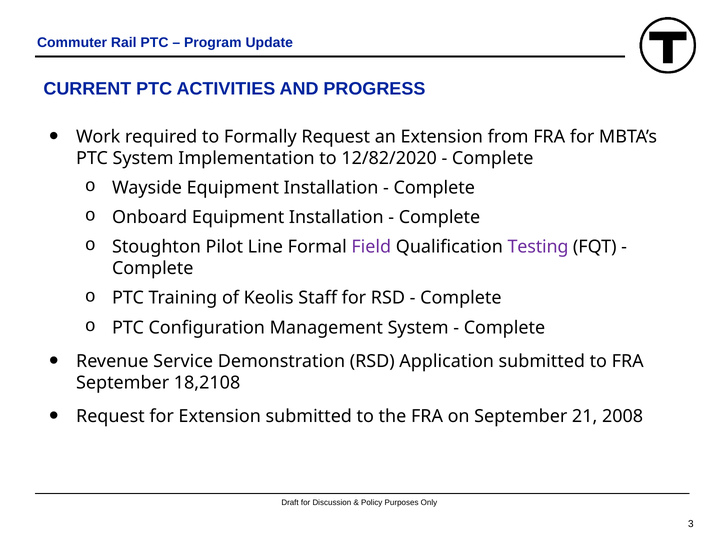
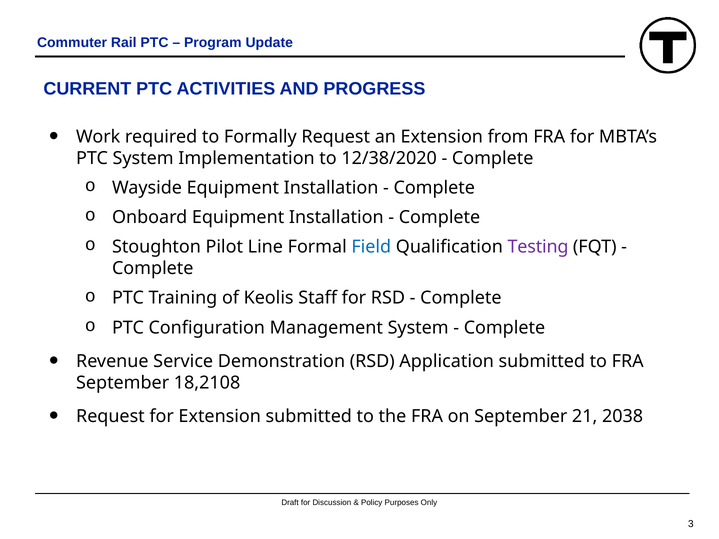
12/82/2020: 12/82/2020 -> 12/38/2020 (389, 158)
Field colour: purple -> blue (371, 247)
2008: 2008 -> 2038 (623, 416)
